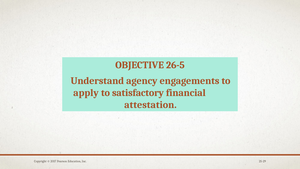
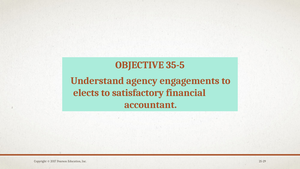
26-5: 26-5 -> 35-5 (175, 65)
apply: apply -> elects (86, 93)
attestation: attestation -> accountant (151, 105)
